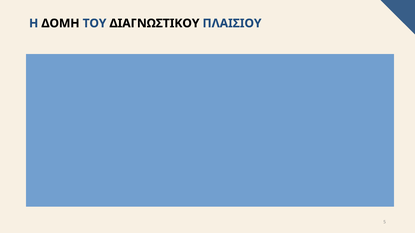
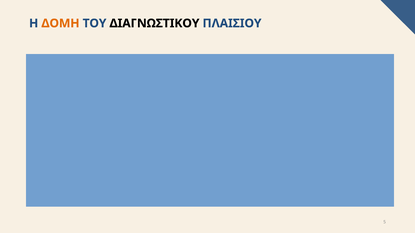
ΔΟΜΗ colour: black -> orange (60, 23)
